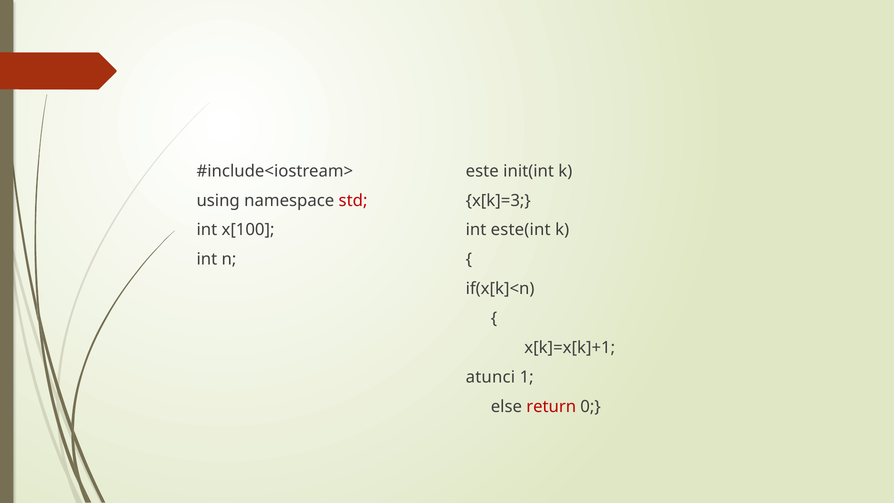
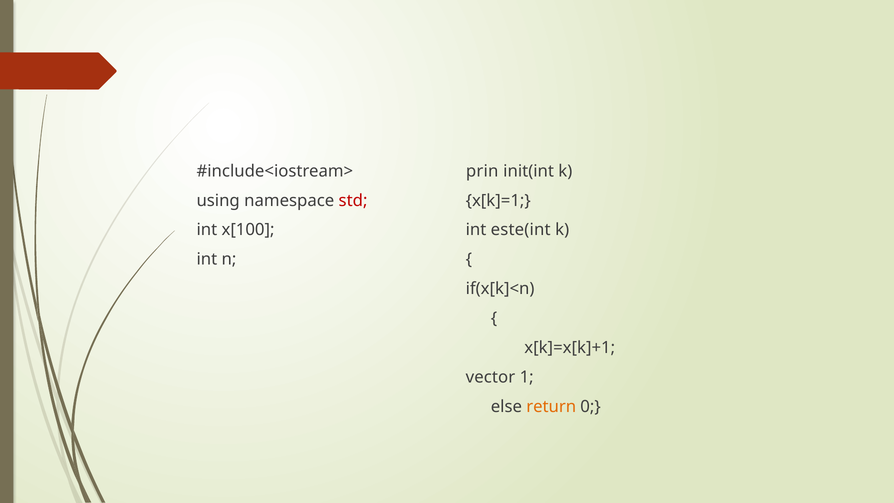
este: este -> prin (482, 171)
x[k]=3: x[k]=3 -> x[k]=1 (498, 200)
atunci: atunci -> vector (490, 377)
return colour: red -> orange (551, 407)
